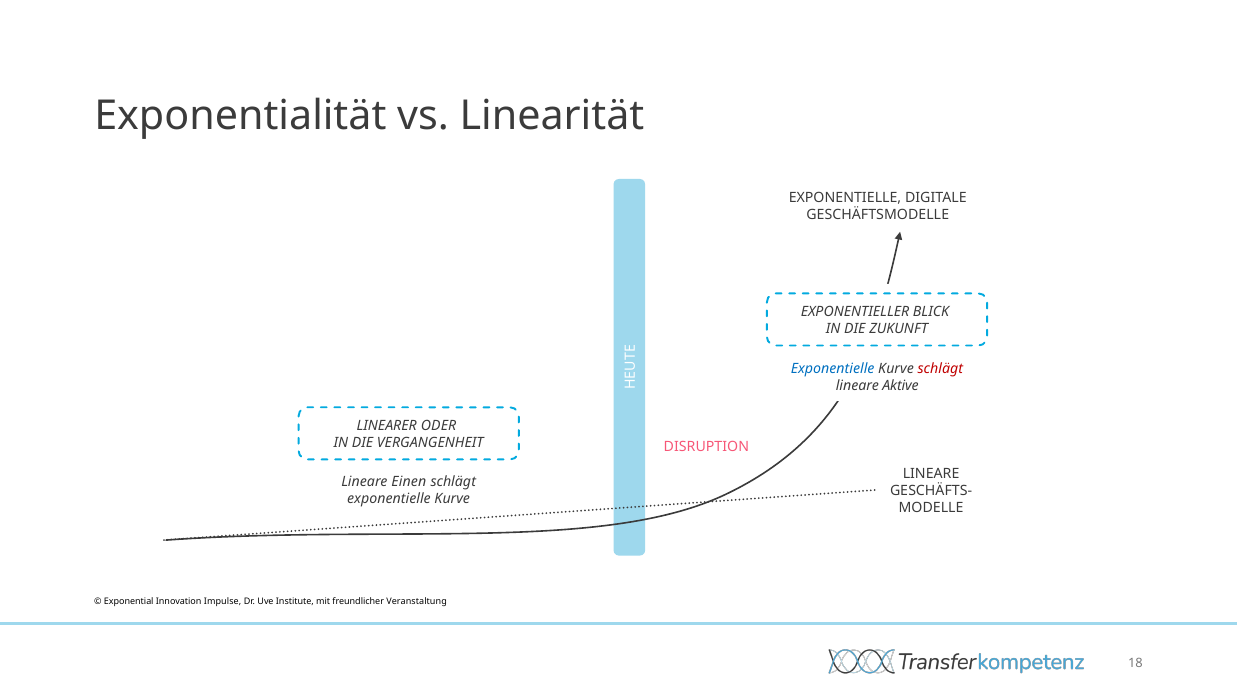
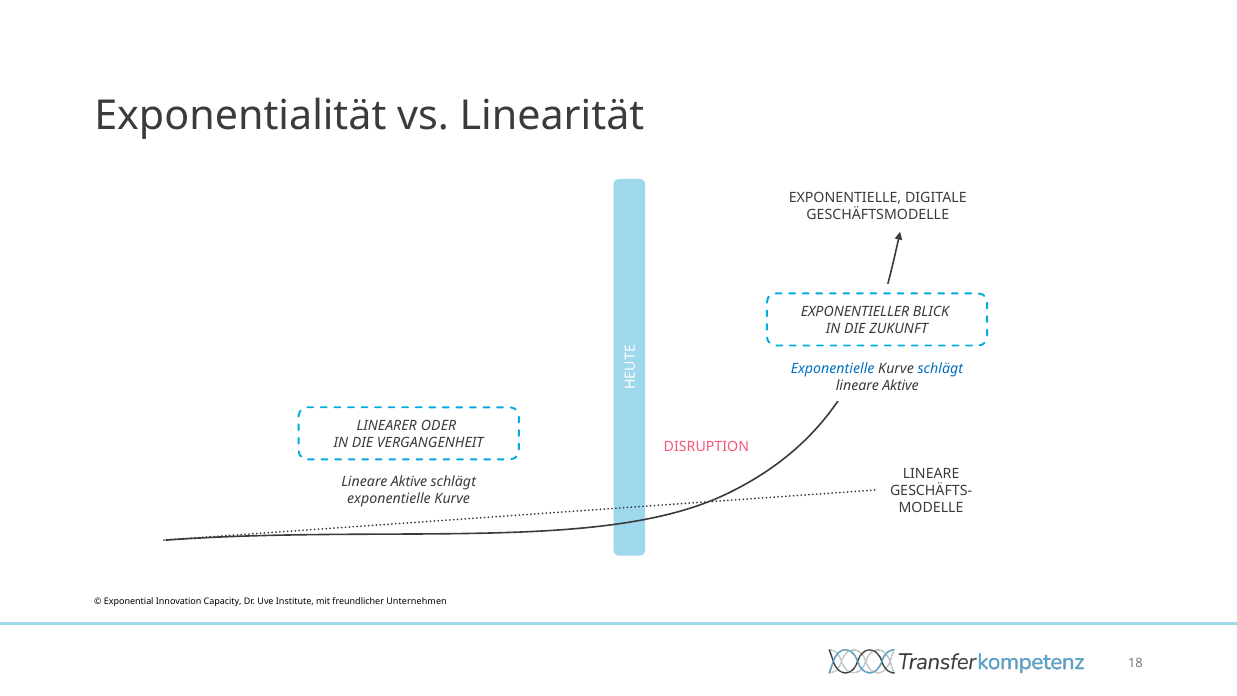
schlägt colour: red -> blue (940, 368)
Einen: Einen -> Aktive (409, 482)
Impulse: Impulse -> Capacity (223, 602)
Veranstaltung: Veranstaltung -> Unternehmen (417, 602)
